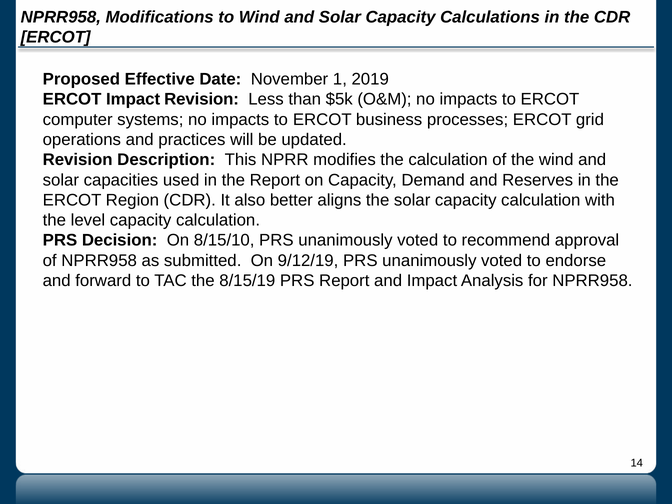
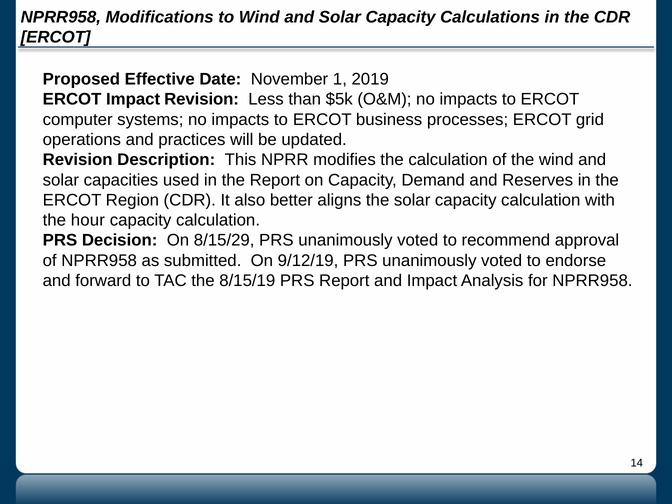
level: level -> hour (88, 220)
8/15/10: 8/15/10 -> 8/15/29 (224, 240)
